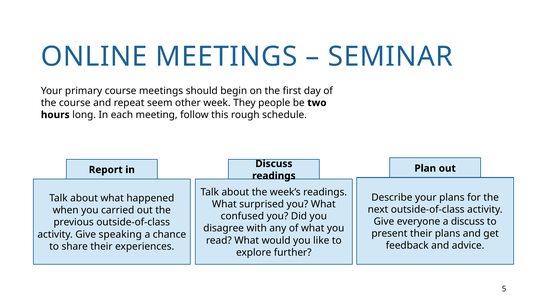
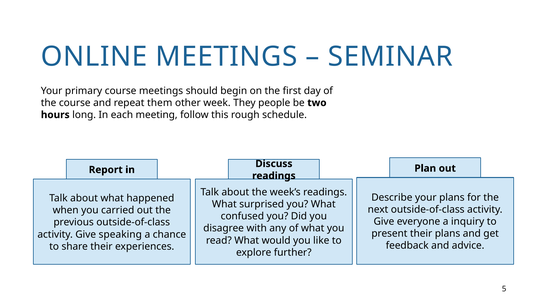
seem: seem -> them (160, 103)
a discuss: discuss -> inquiry (468, 222)
